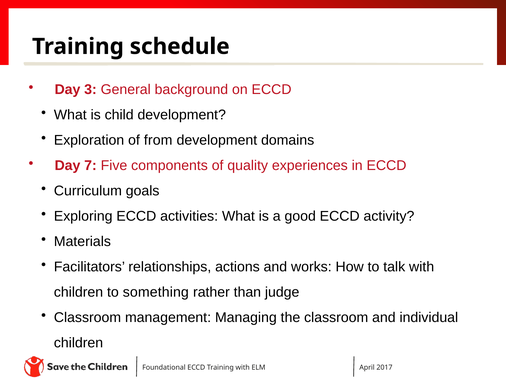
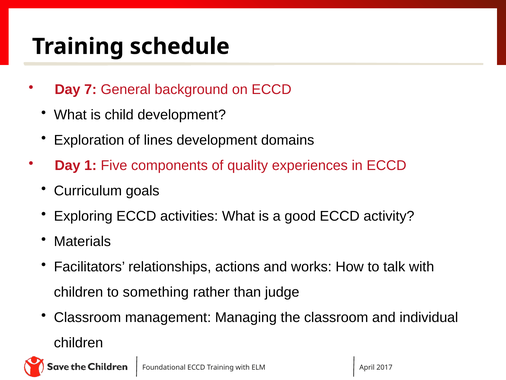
3: 3 -> 7 (91, 90)
from: from -> lines (158, 140)
7: 7 -> 1 (91, 165)
